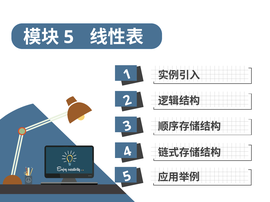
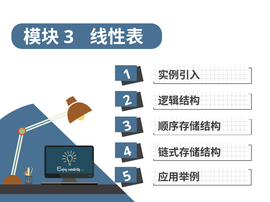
5: 5 -> 3 (69, 37)
